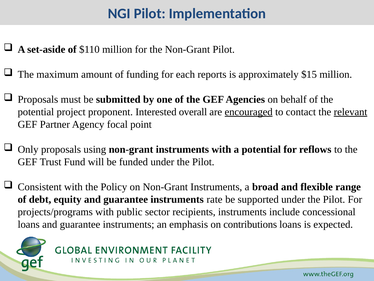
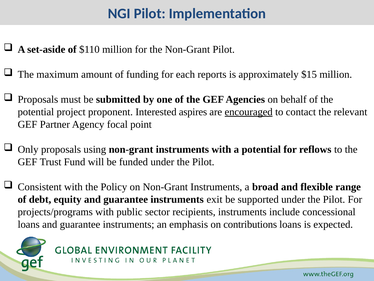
overall: overall -> aspires (193, 112)
relevant underline: present -> none (351, 112)
rate: rate -> exit (215, 199)
